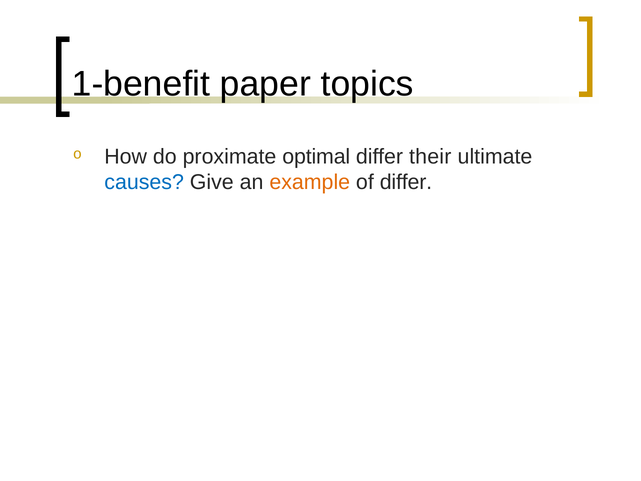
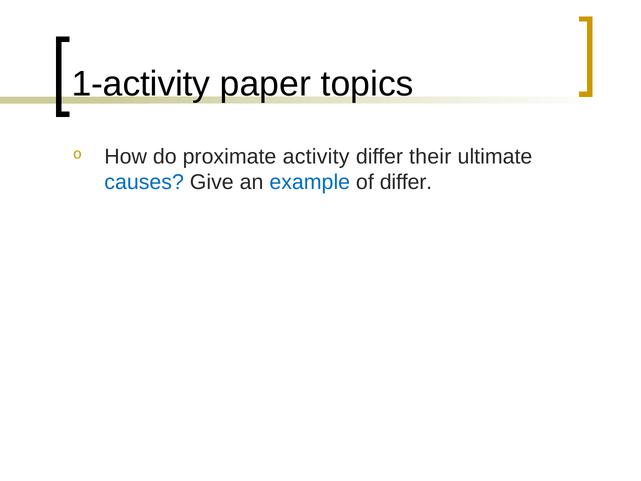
1-benefit: 1-benefit -> 1-activity (141, 84)
optimal: optimal -> activity (316, 156)
example colour: orange -> blue (310, 182)
